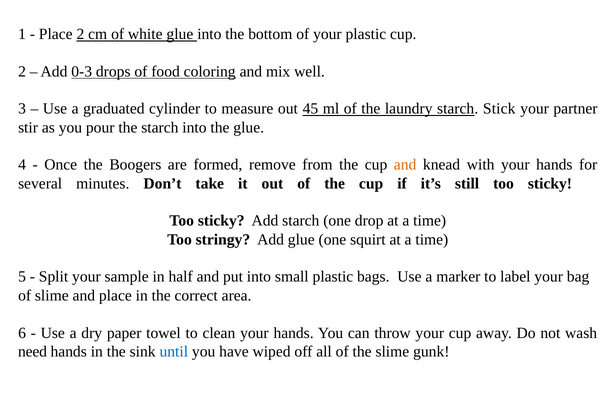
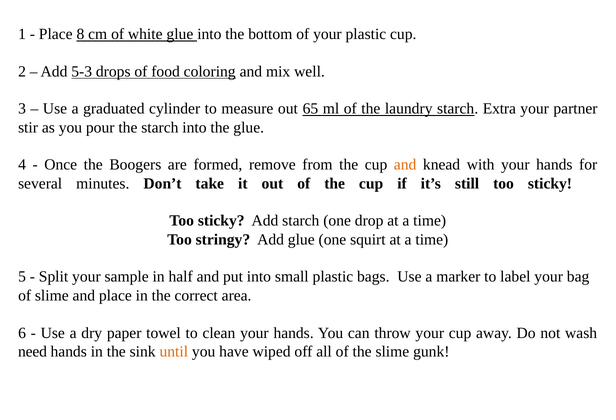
Place 2: 2 -> 8 (80, 34)
0-3: 0-3 -> 5-3 (82, 71)
45: 45 -> 65 (310, 109)
Stick: Stick -> Extra (499, 109)
until colour: blue -> orange (174, 352)
